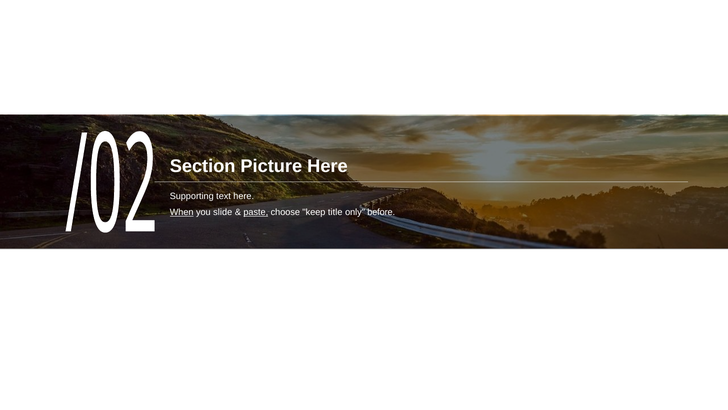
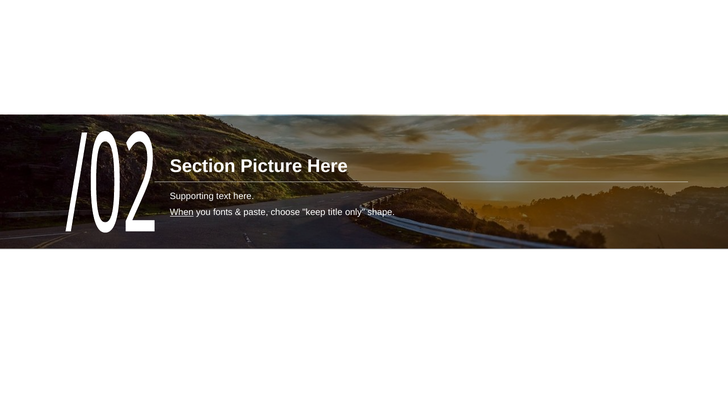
slide: slide -> fonts (223, 212)
paste underline: present -> none (256, 212)
before: before -> shape (381, 212)
